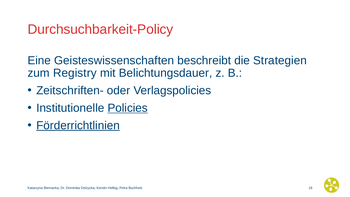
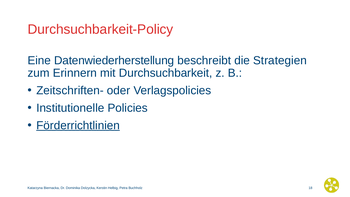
Geisteswissenschaften: Geisteswissenschaften -> Datenwiederherstellung (114, 60)
Registry: Registry -> Erinnern (75, 73)
Belichtungsdauer: Belichtungsdauer -> Durchsuchbarkeit (166, 73)
Policies underline: present -> none (128, 108)
